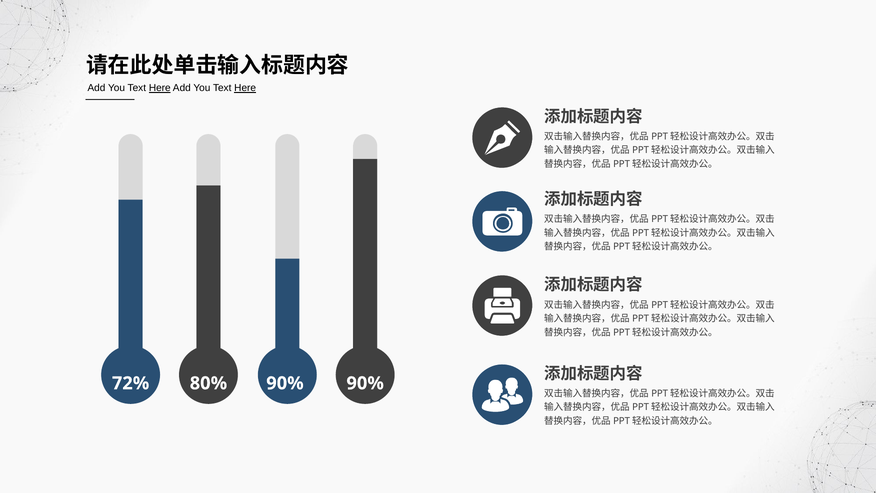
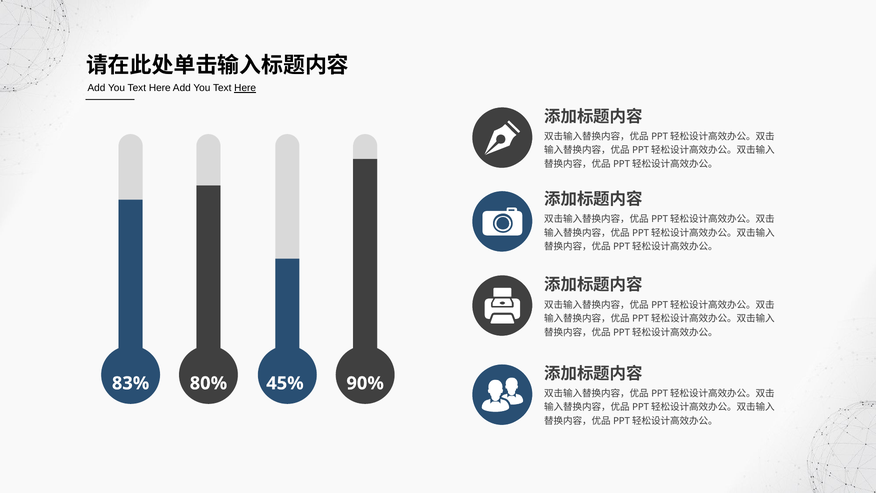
Here underline: present -> none (160, 88)
72%: 72% -> 83% (131, 383)
80% 90%: 90% -> 45% (285, 383)
